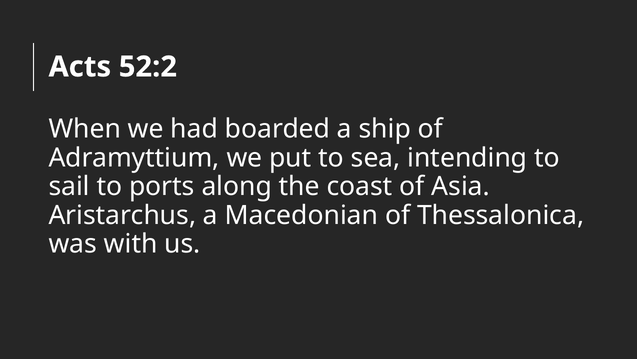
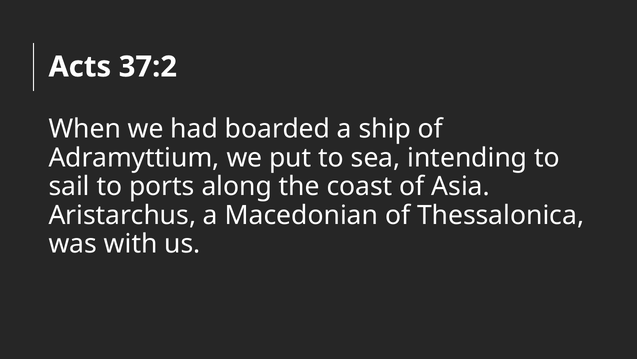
52:2: 52:2 -> 37:2 (148, 67)
